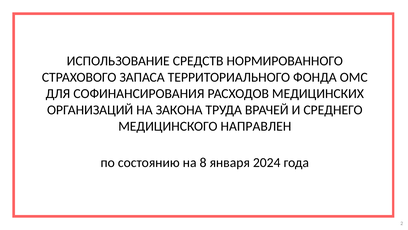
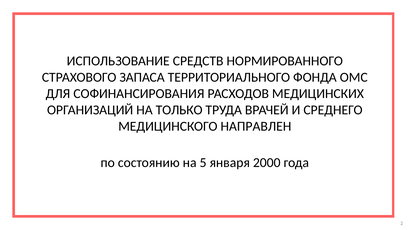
ЗАКОНА: ЗАКОНА -> ТОЛЬКО (179, 110)
8: 8 -> 5 (203, 162)
2024: 2024 -> 2000 (267, 162)
